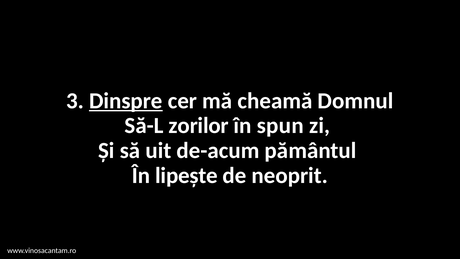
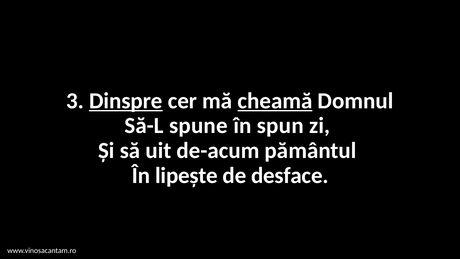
cheamă underline: none -> present (275, 101)
zorilor: zorilor -> spune (198, 126)
neoprit: neoprit -> desface (290, 175)
